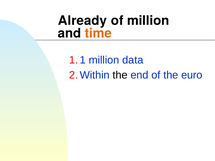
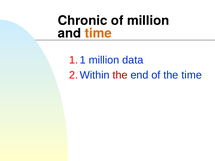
Already: Already -> Chronic (83, 21)
the colour: black -> red (120, 75)
the euro: euro -> time (192, 75)
